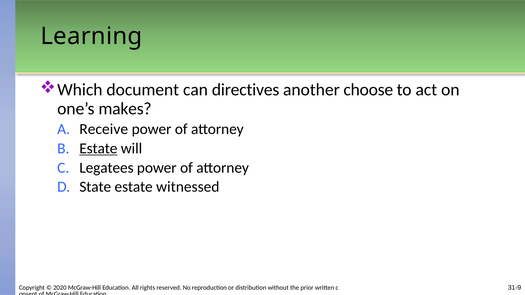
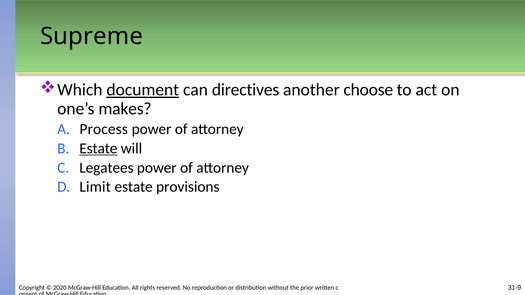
Learning: Learning -> Supreme (91, 36)
document underline: none -> present (143, 90)
Receive: Receive -> Process (104, 129)
State: State -> Limit (95, 187)
witnessed: witnessed -> provisions (188, 187)
